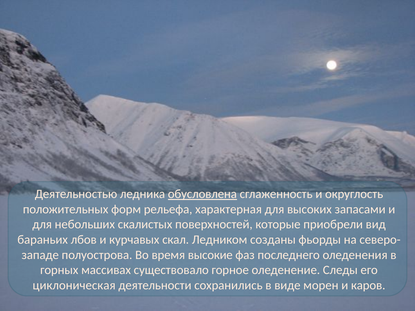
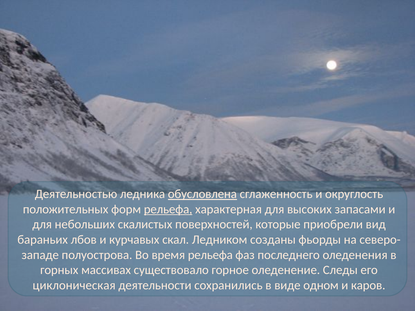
рельефа underline: none -> present (168, 209)
время высокие: высокие -> рельефа (210, 255)
морен: морен -> одном (321, 285)
